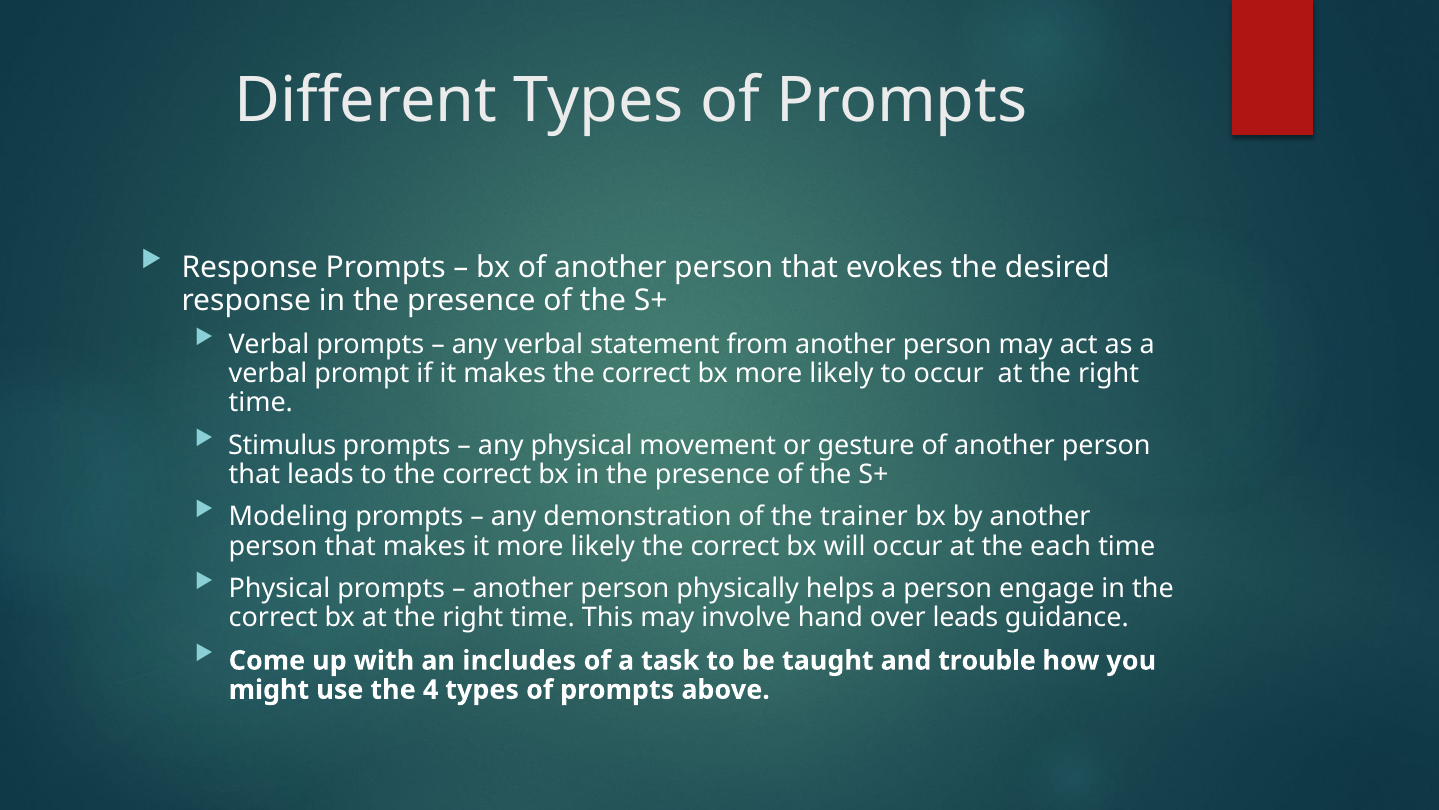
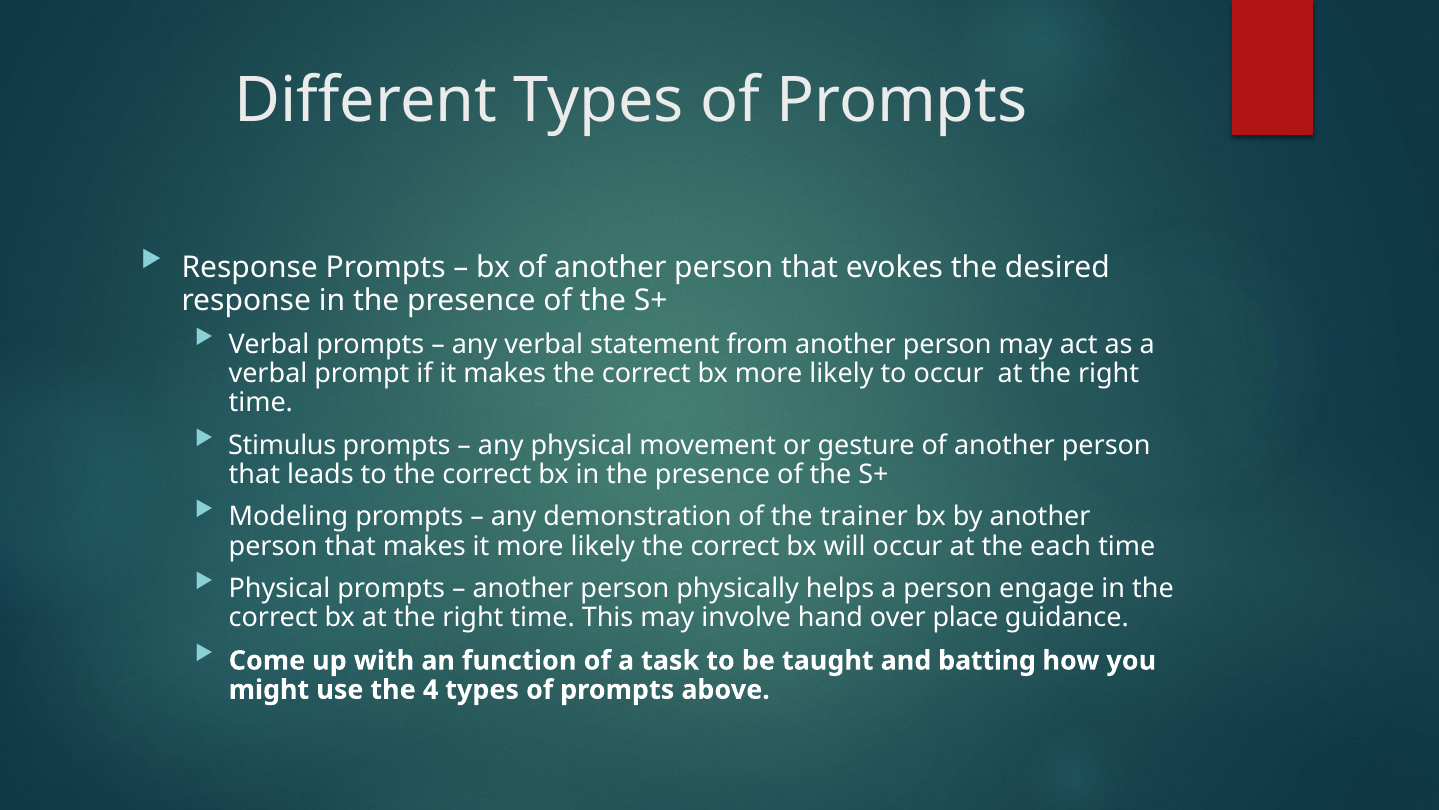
over leads: leads -> place (965, 618)
includes: includes -> function (519, 660)
trouble: trouble -> batting (987, 660)
